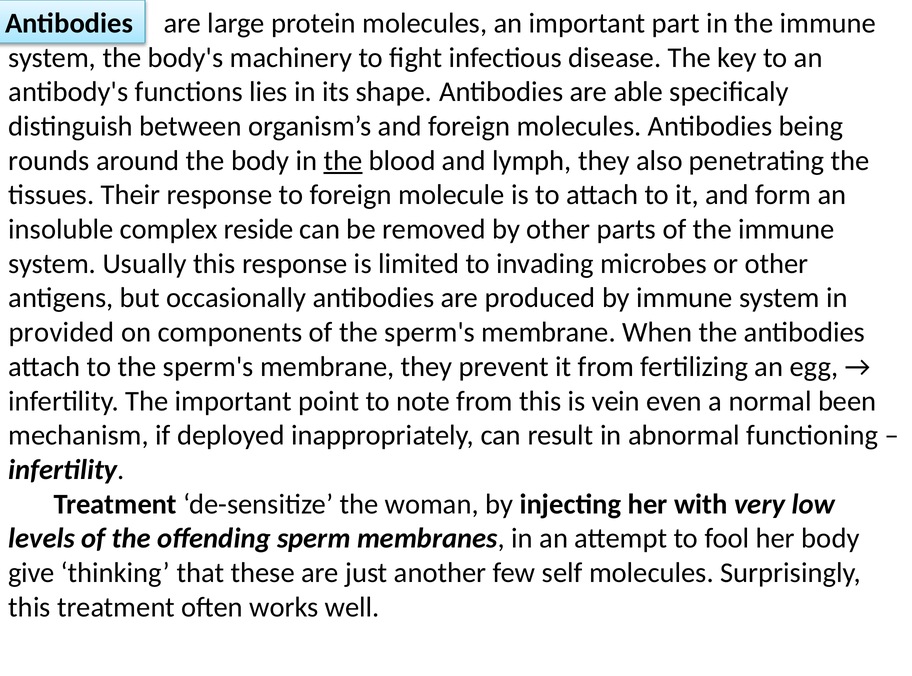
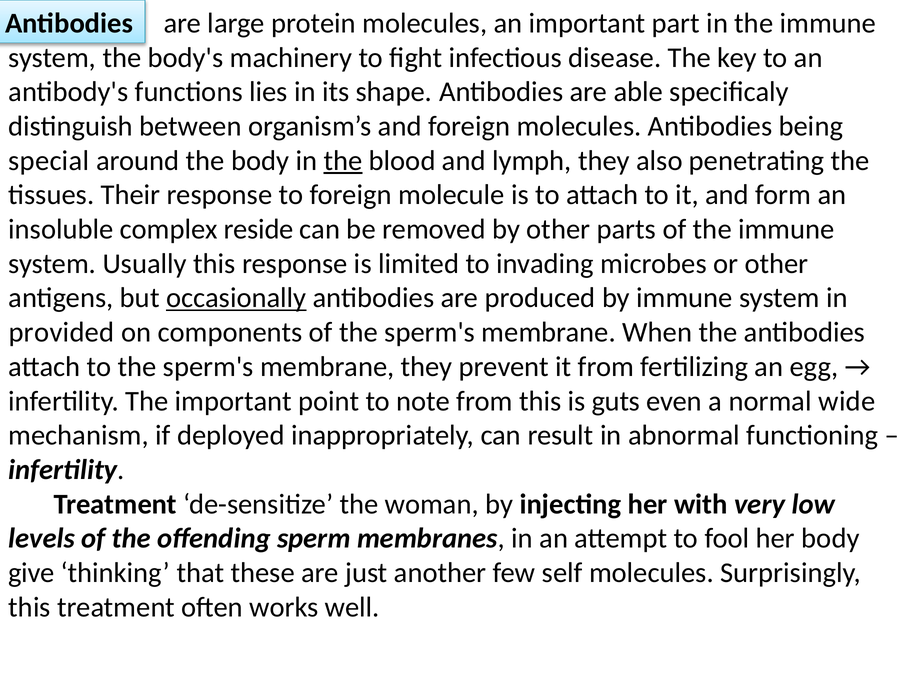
rounds: rounds -> special (49, 161)
occasionally underline: none -> present (236, 298)
vein: vein -> guts (616, 401)
been: been -> wide (847, 401)
